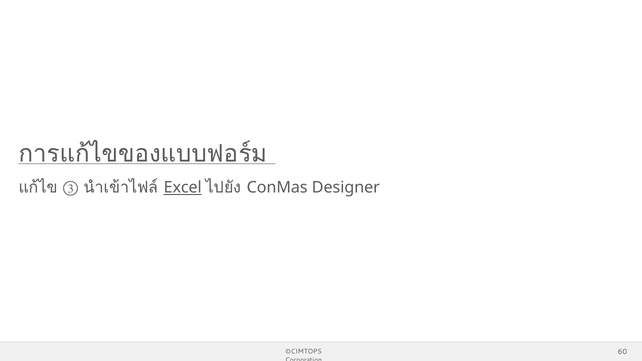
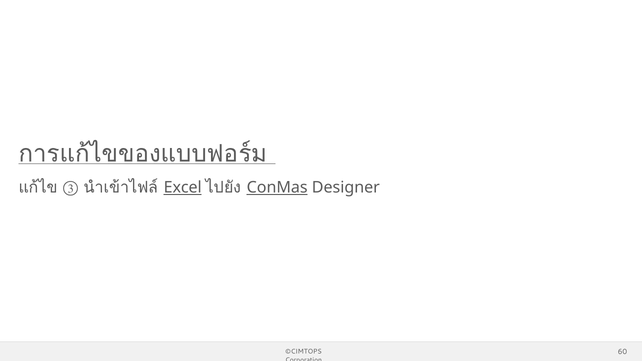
ConMas underline: none -> present (277, 188)
